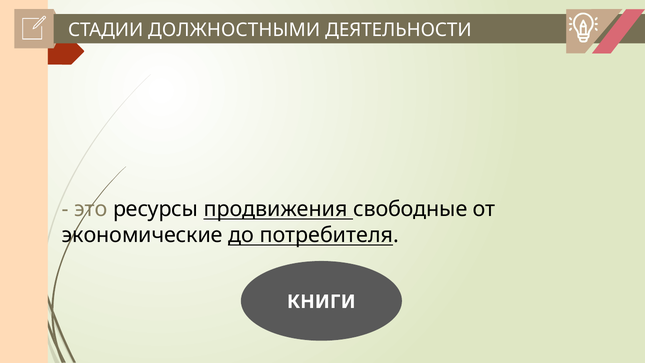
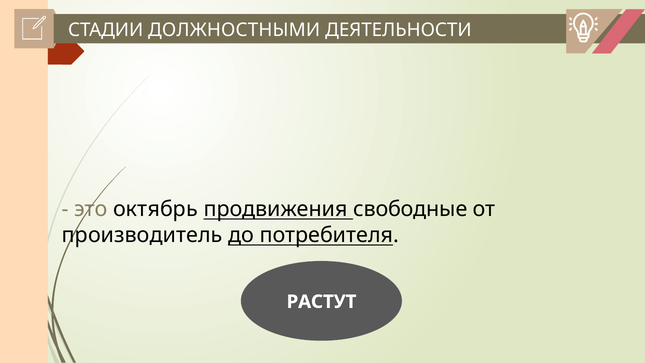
ресурсы: ресурсы -> октябрь (155, 209)
экономические: экономические -> производитель (142, 235)
КНИГИ: КНИГИ -> РАСТУТ (321, 302)
